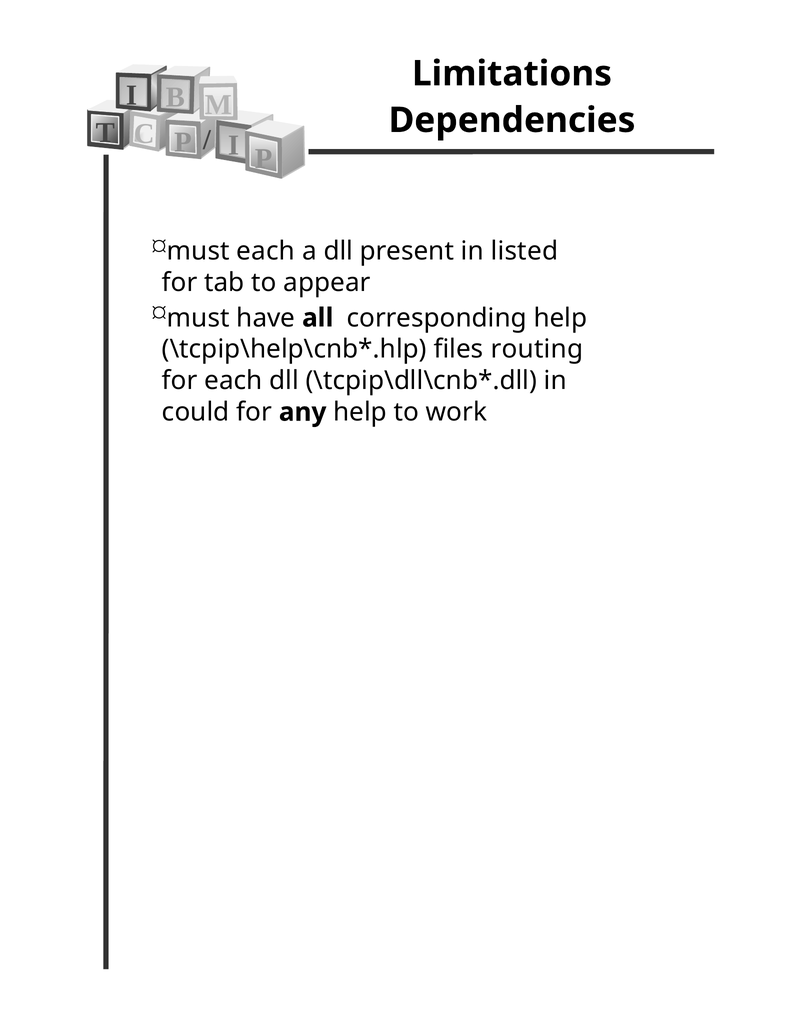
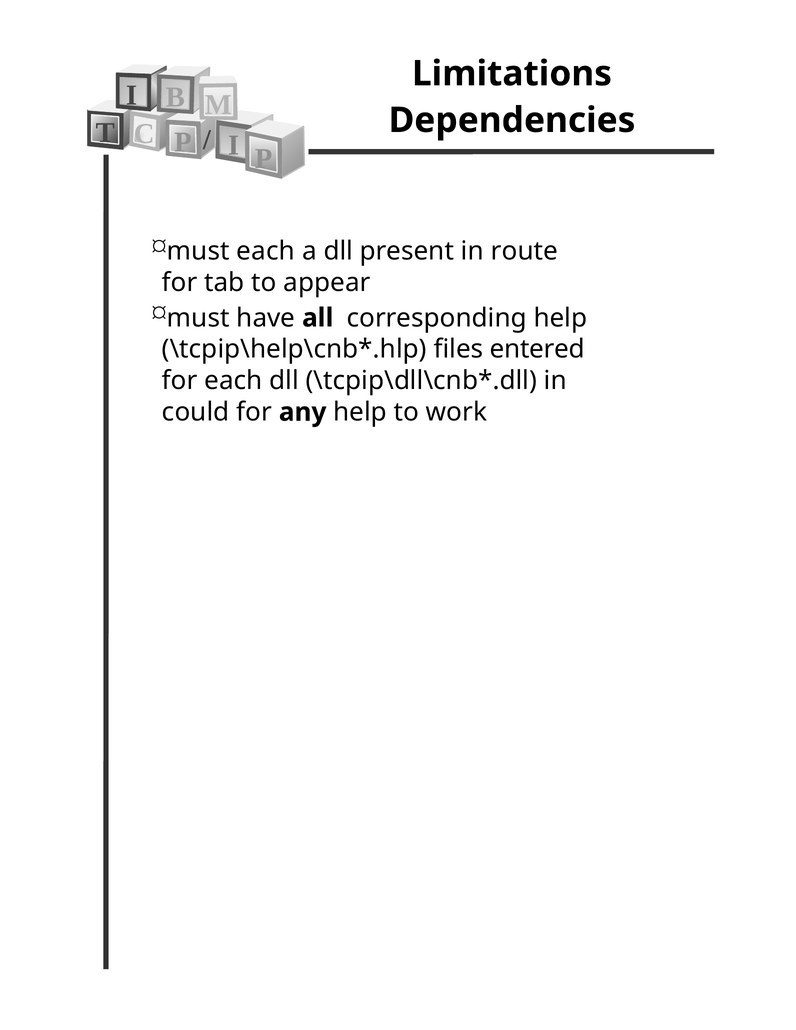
listed: listed -> route (524, 251)
routing: routing -> entered (537, 349)
